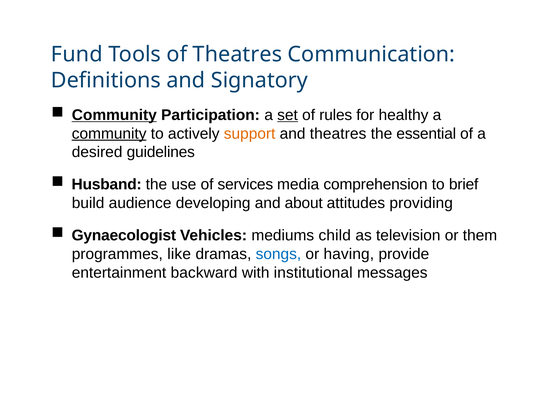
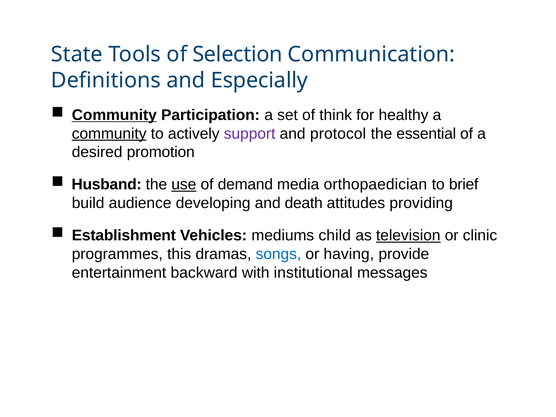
Fund: Fund -> State (77, 54)
of Theatres: Theatres -> Selection (238, 54)
Signatory: Signatory -> Especially (259, 80)
set underline: present -> none (288, 115)
rules: rules -> think (336, 115)
support colour: orange -> purple (250, 134)
and theatres: theatres -> protocol (338, 134)
guidelines: guidelines -> promotion (161, 152)
use underline: none -> present (184, 185)
services: services -> demand (245, 185)
comprehension: comprehension -> orthopaedician (375, 185)
about: about -> death (304, 203)
Gynaecologist: Gynaecologist -> Establishment (124, 236)
television underline: none -> present (408, 236)
them: them -> clinic (480, 236)
like: like -> this (179, 254)
